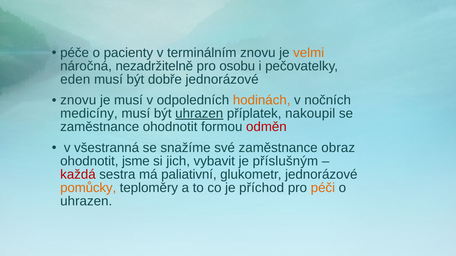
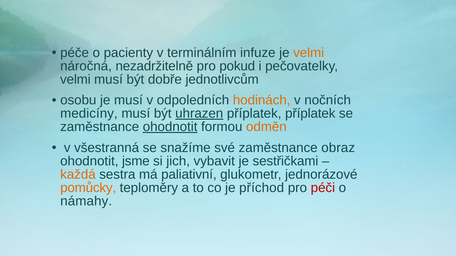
terminálním znovu: znovu -> infuze (258, 53)
osobu: osobu -> pokud (237, 66)
eden: eden -> velmi (75, 79)
dobře jednorázové: jednorázové -> jednotlivcům (222, 79)
znovu: znovu -> osobu (78, 100)
příplatek nakoupil: nakoupil -> příplatek (310, 114)
ohodnotit underline: none -> present (170, 127)
odměn colour: red -> orange (266, 127)
příslušným: příslušným -> sestřičkami (285, 161)
každá colour: red -> orange (78, 175)
péči colour: orange -> red (323, 188)
uhrazen: uhrazen -> námahy (86, 201)
